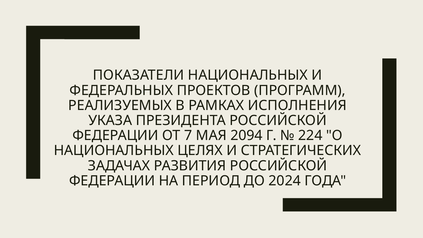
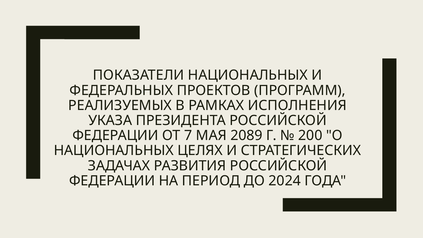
2094: 2094 -> 2089 (247, 136)
224: 224 -> 200 (310, 136)
